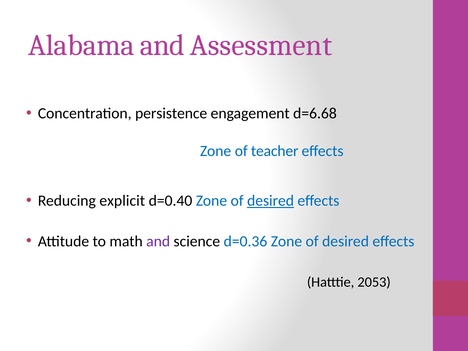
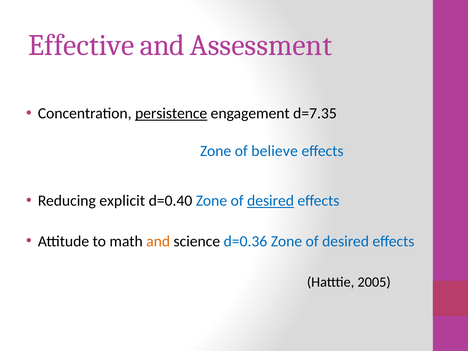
Alabama: Alabama -> Effective (81, 45)
persistence underline: none -> present (171, 113)
d=6.68: d=6.68 -> d=7.35 (315, 113)
teacher: teacher -> believe (275, 151)
and colour: purple -> orange (158, 241)
2053: 2053 -> 2005 (374, 282)
